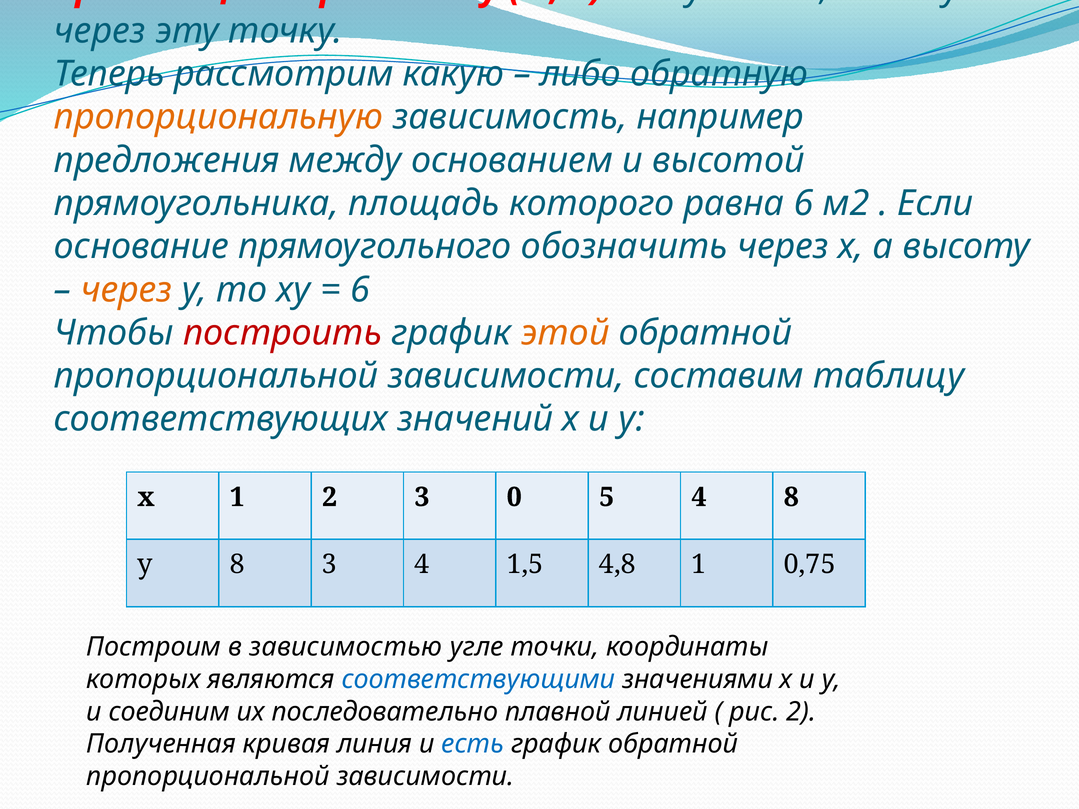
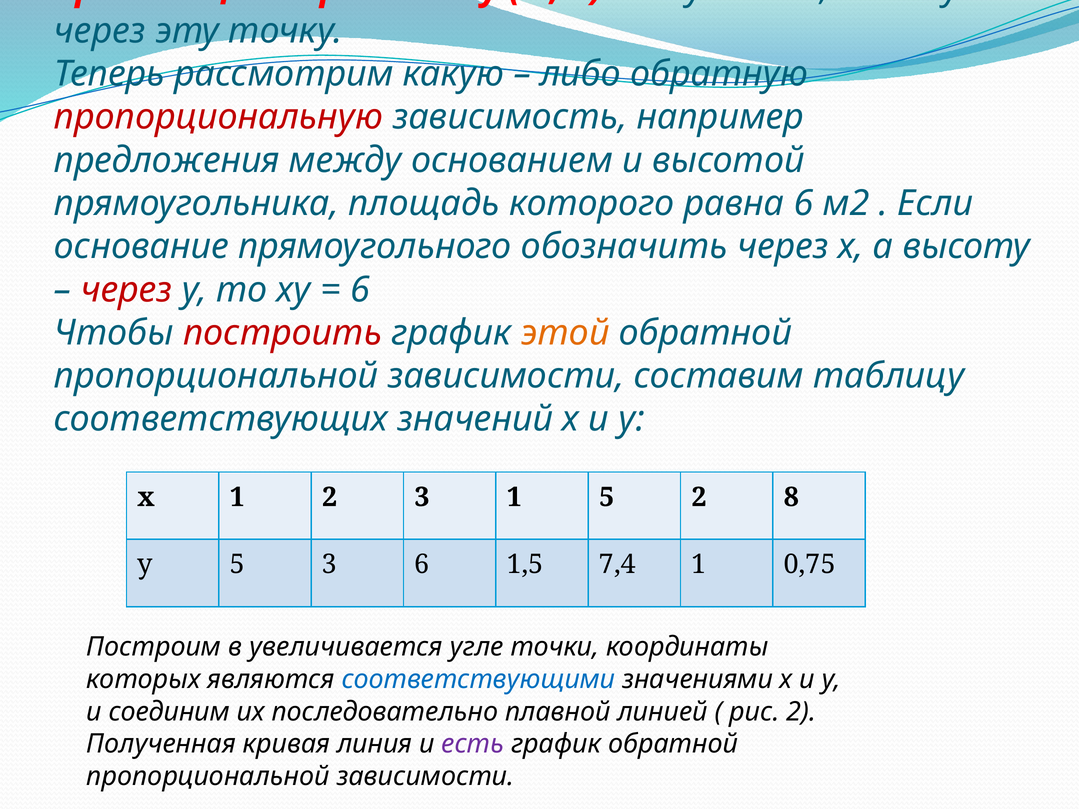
пропорциональную colour: orange -> red (219, 117)
через colour: orange -> red (126, 290)
3 0: 0 -> 1 (514, 497)
5 4: 4 -> 2 (699, 497)
у 8: 8 -> 5 (237, 565)
3 4: 4 -> 6 (422, 565)
4,8: 4,8 -> 7,4 (617, 565)
зависимостью: зависимостью -> увеличивается (346, 647)
есть colour: blue -> purple (473, 744)
